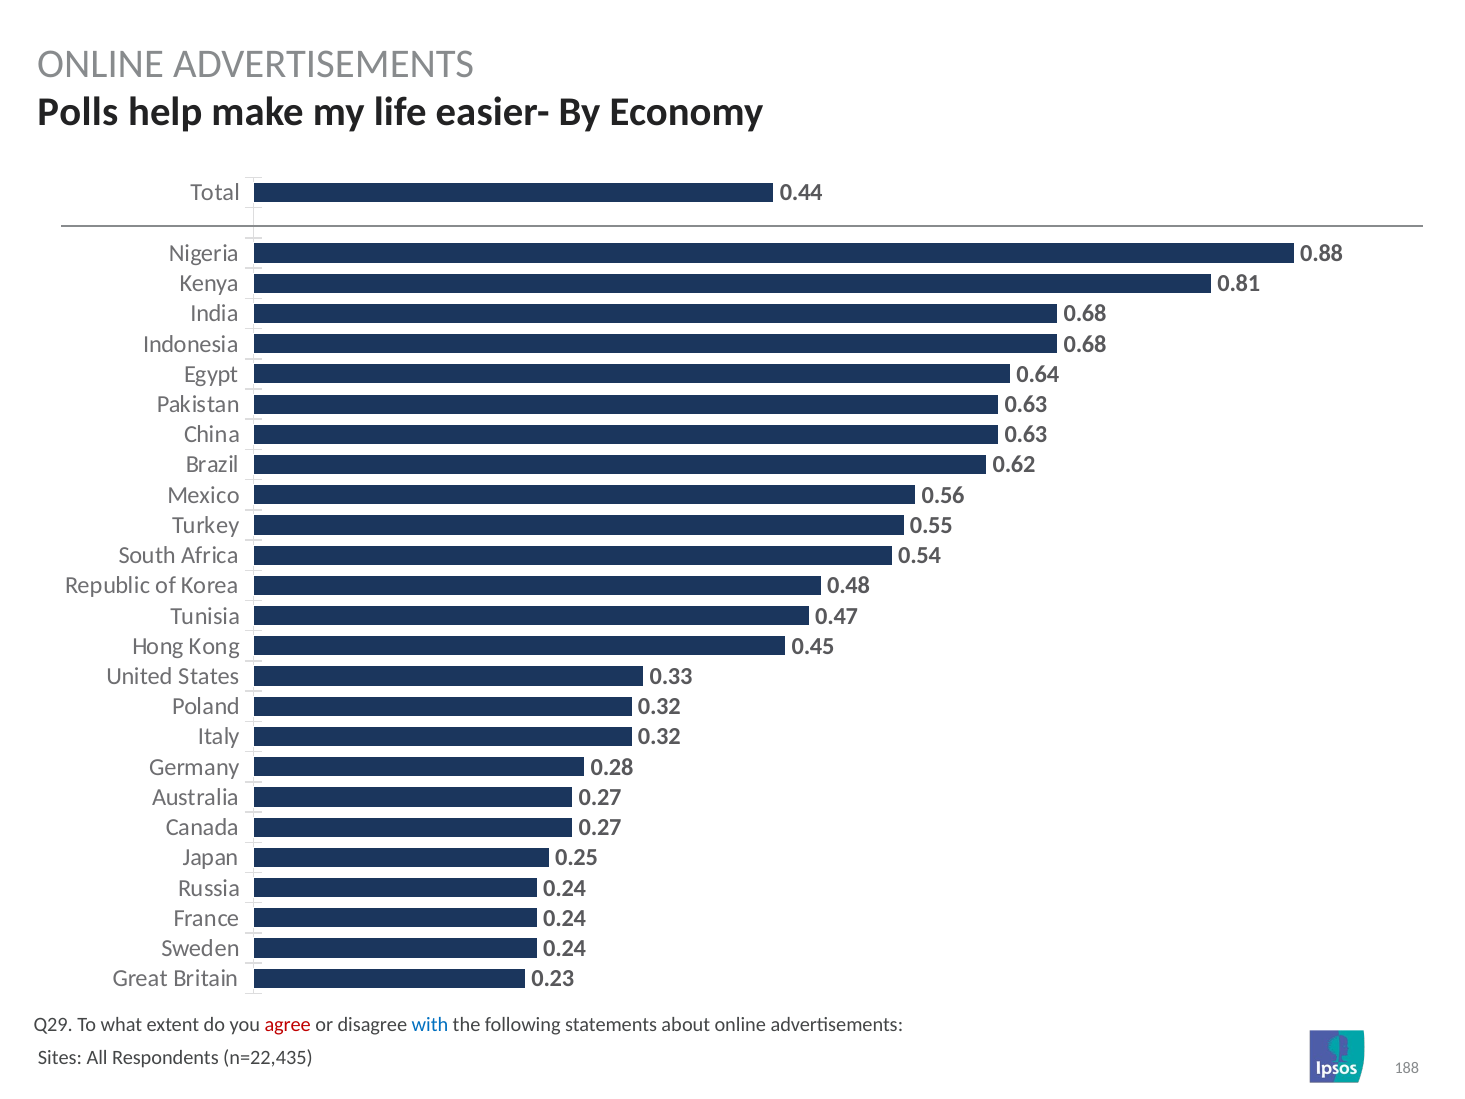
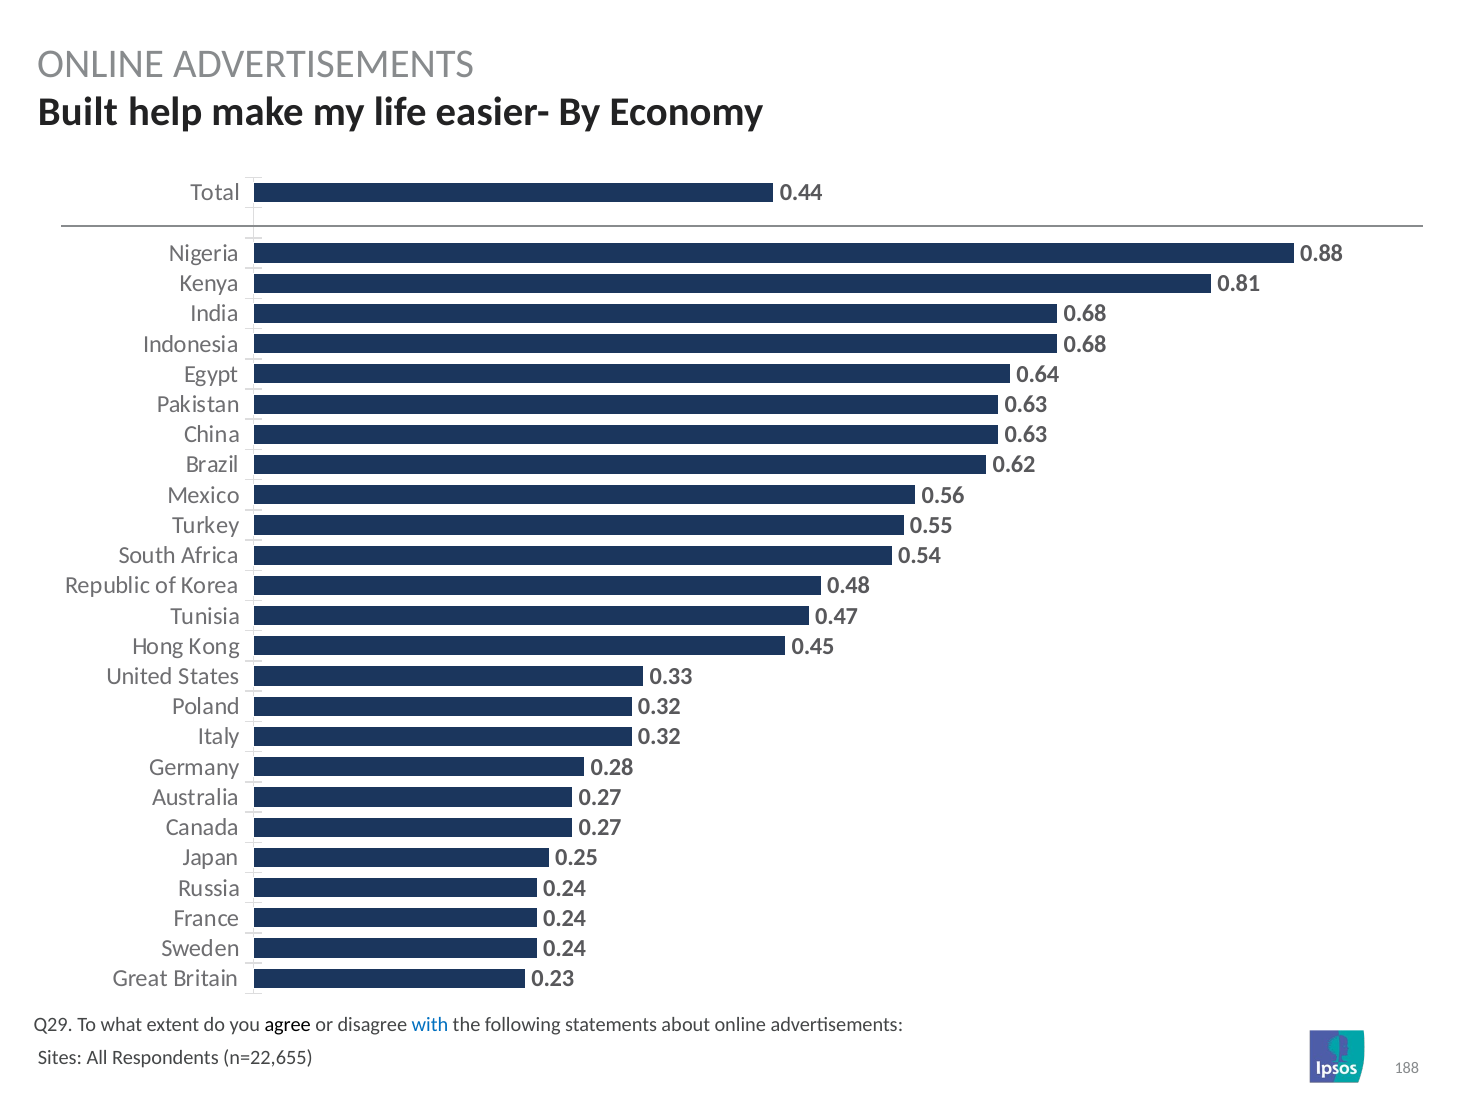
Polls: Polls -> Built (78, 112)
agree colour: red -> black (288, 1024)
n=22,435: n=22,435 -> n=22,655 (268, 1058)
